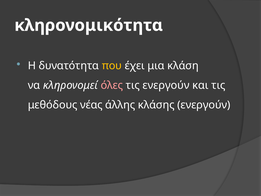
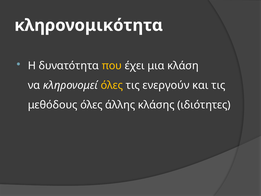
όλες colour: pink -> yellow (112, 85)
μεθόδους νέας: νέας -> όλες (91, 105)
κλάσης ενεργούν: ενεργούν -> ιδιότητες (204, 105)
